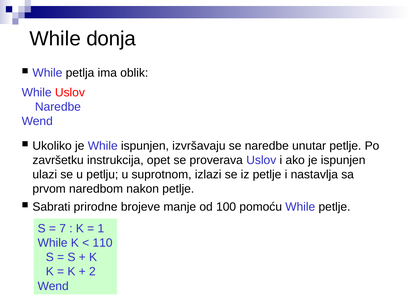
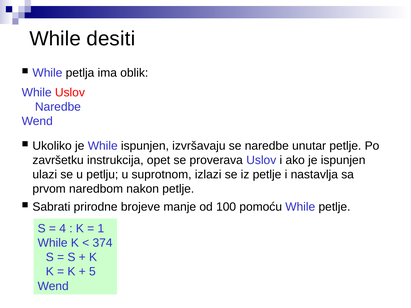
donja: donja -> desiti (111, 39)
7: 7 -> 4 (63, 229)
110: 110 -> 374 (103, 243)
2: 2 -> 5 (92, 272)
